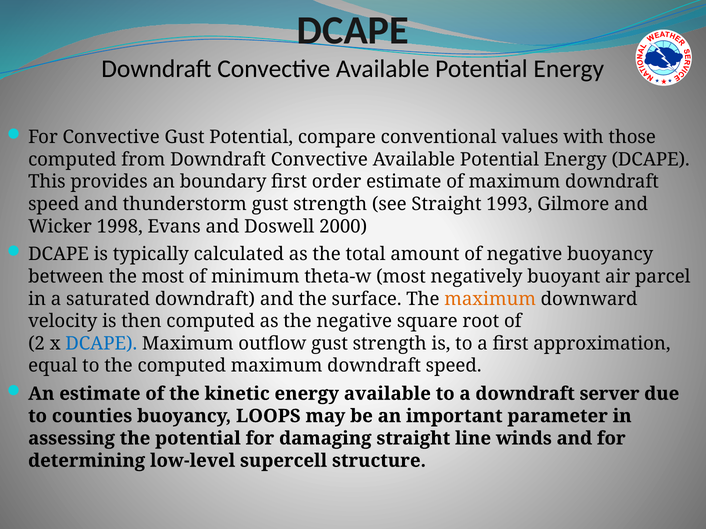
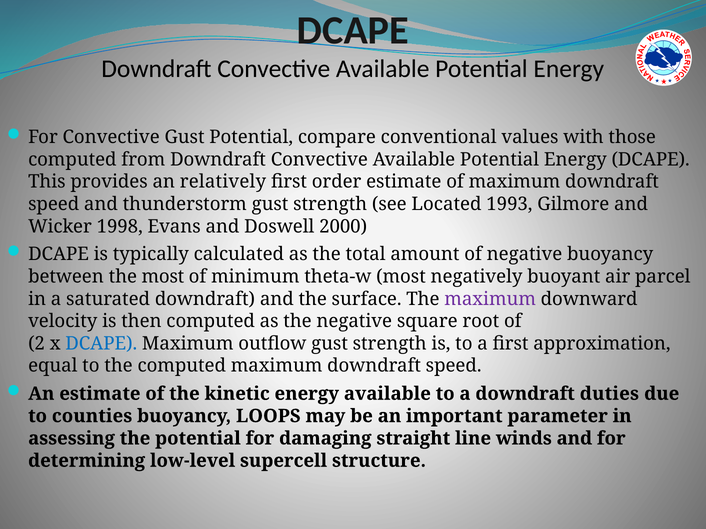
boundary: boundary -> relatively (223, 182)
see Straight: Straight -> Located (446, 204)
maximum colour: orange -> purple (490, 299)
server: server -> duties (609, 394)
